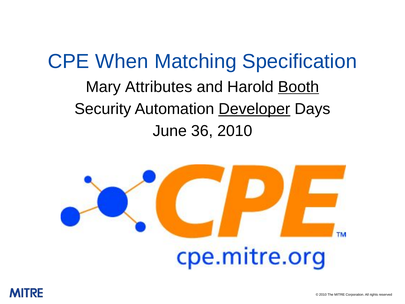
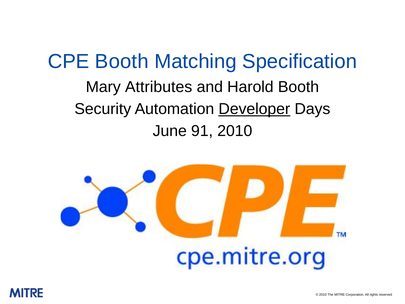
CPE When: When -> Booth (122, 61)
Booth underline: present -> none (299, 87)
36: 36 -> 91 (202, 131)
